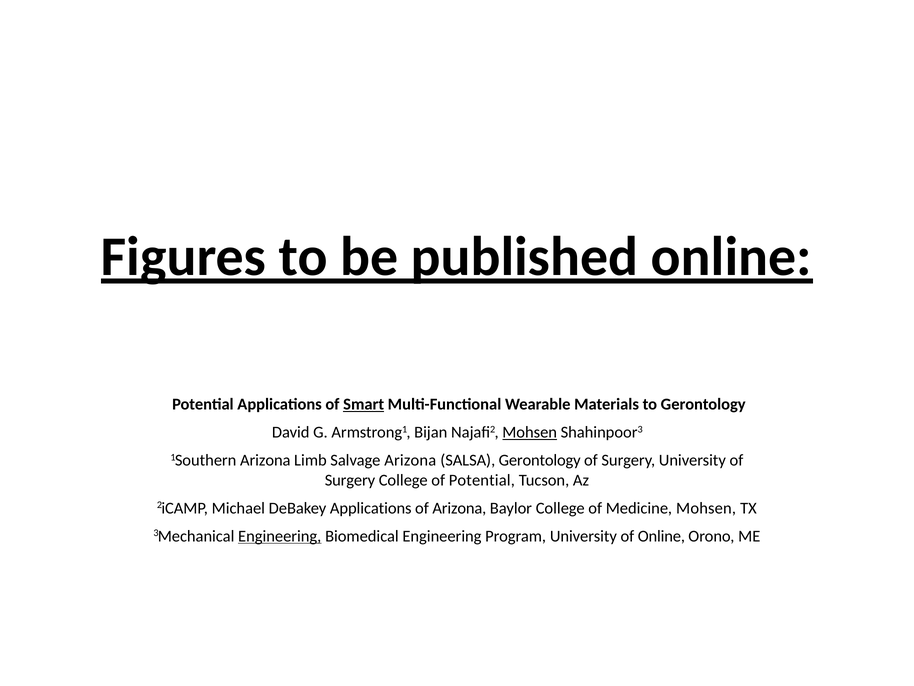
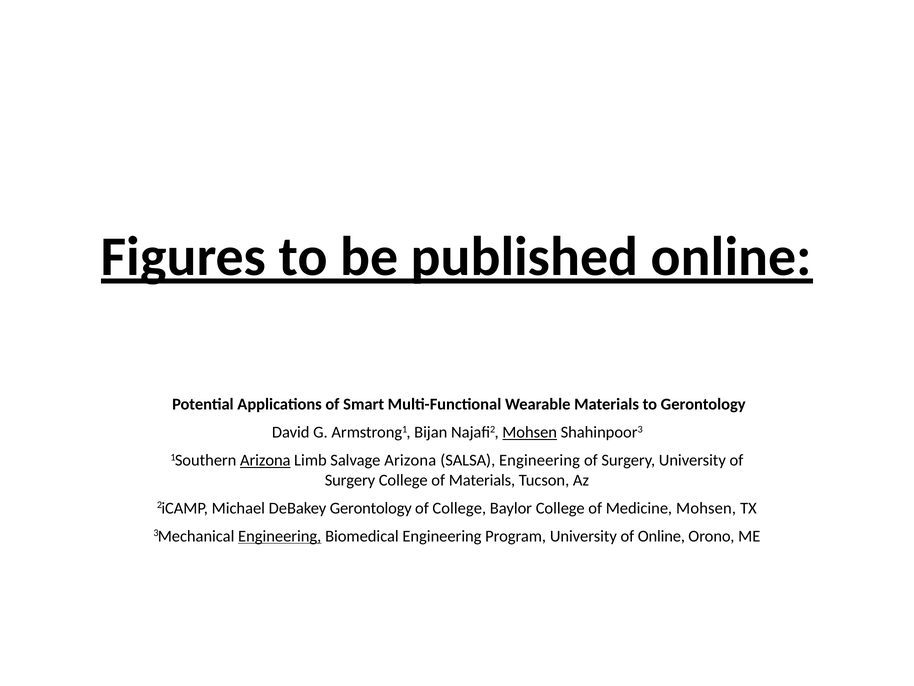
Smart underline: present -> none (364, 404)
Arizona underline: none -> present (265, 460)
SALSA Gerontology: Gerontology -> Engineering (540, 460)
of Potential: Potential -> Materials (482, 480)
DeBakey Applications: Applications -> Gerontology (371, 508)
of Arizona: Arizona -> College (459, 508)
